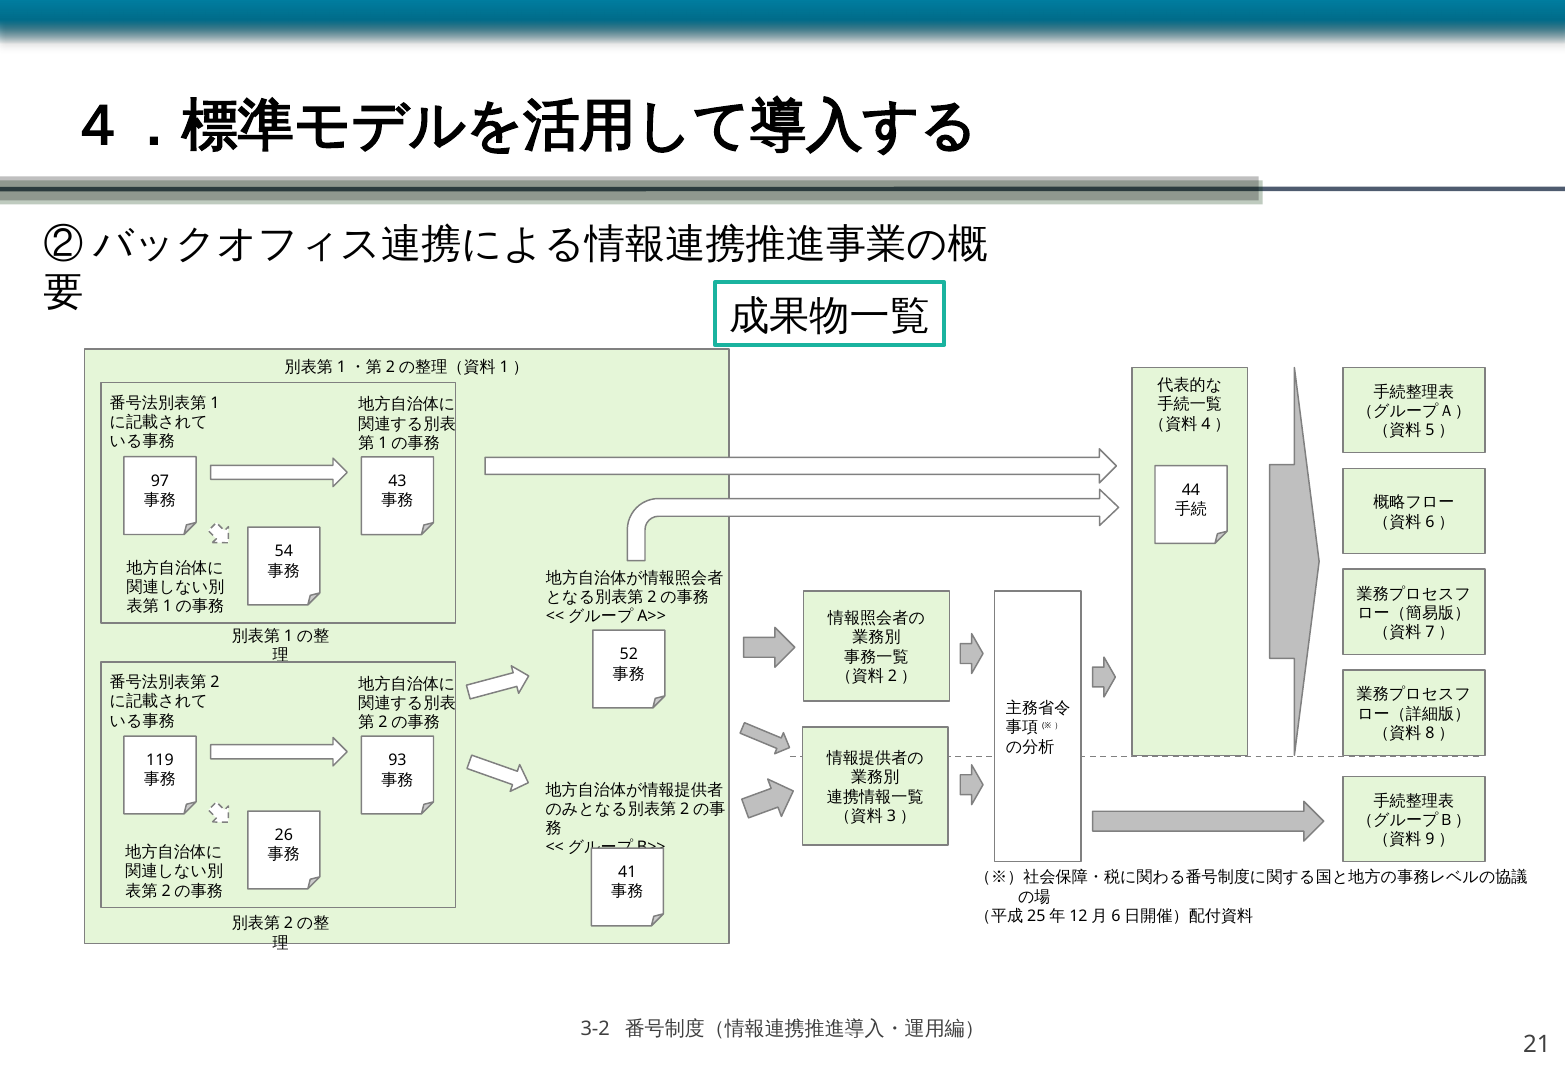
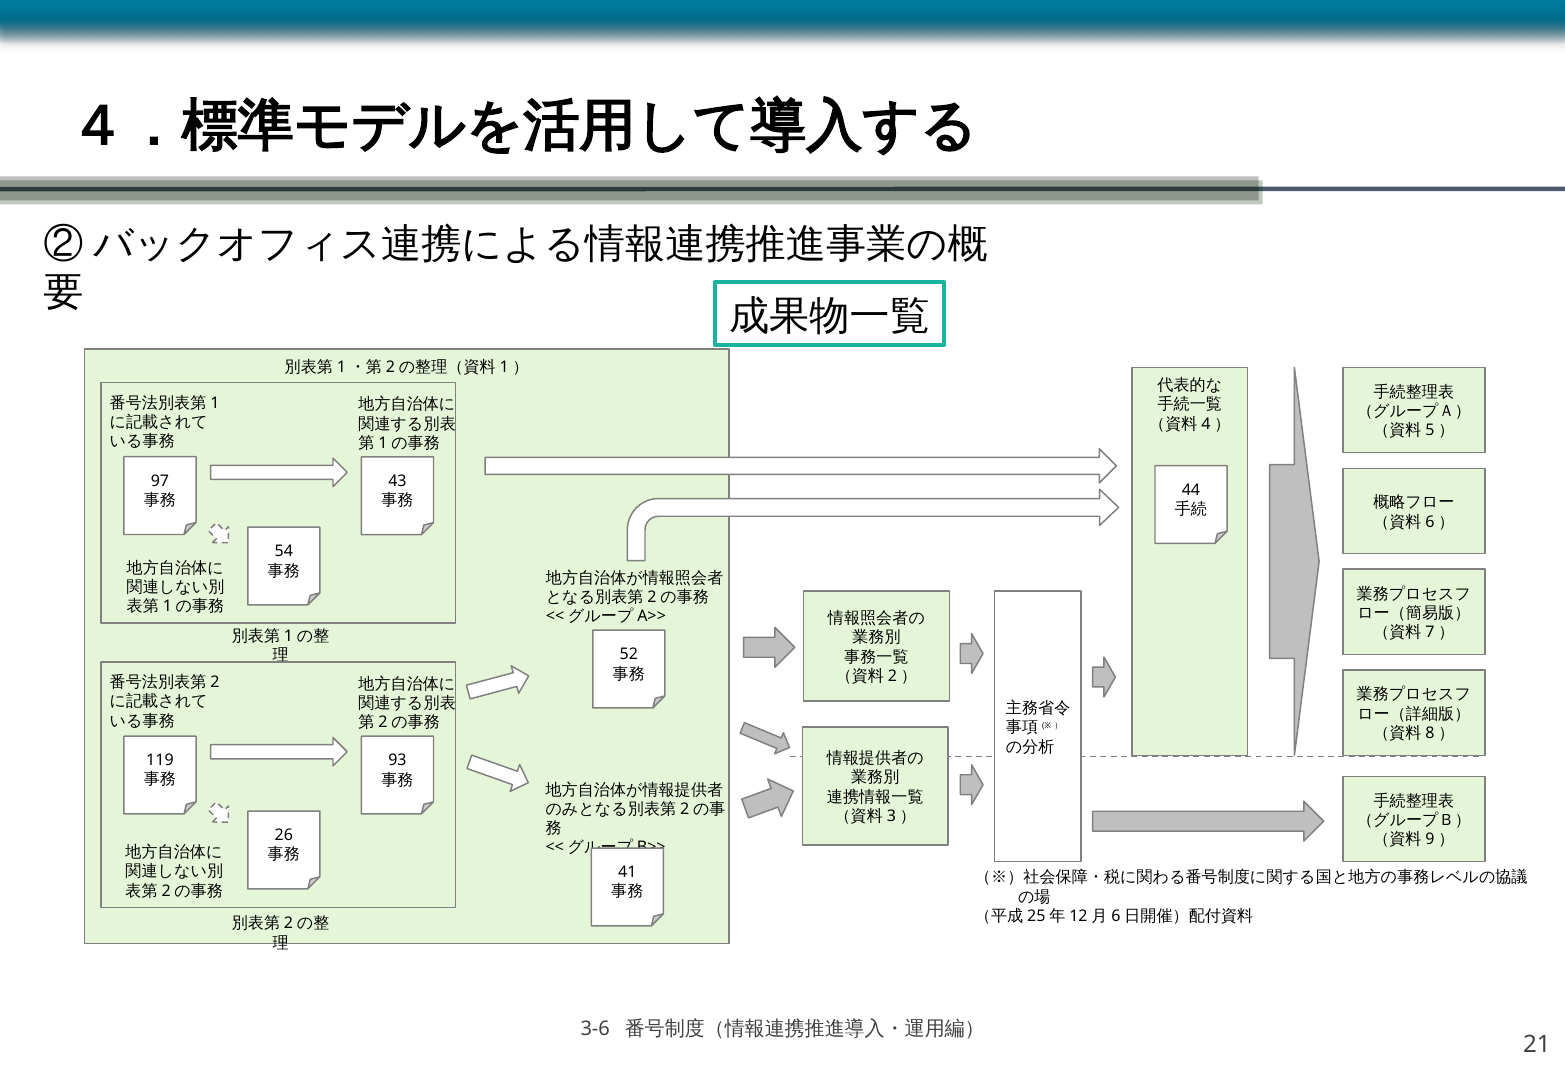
3-2: 3-2 -> 3-6 (595, 1029)
